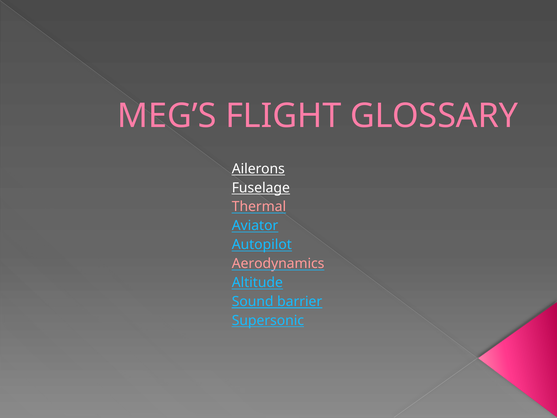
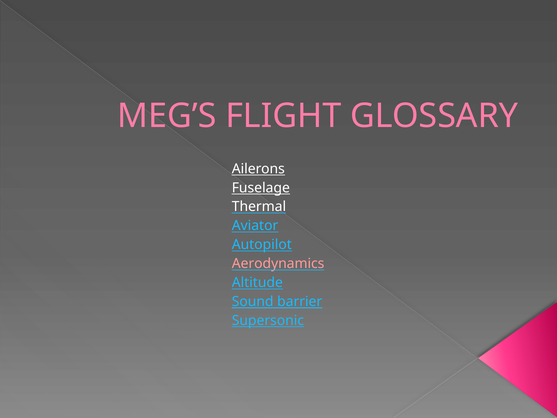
Thermal colour: pink -> white (259, 207)
